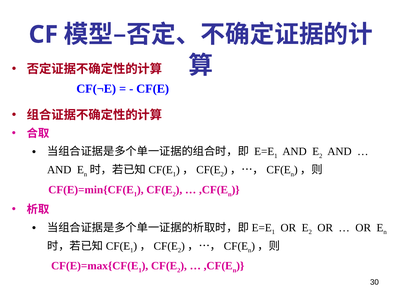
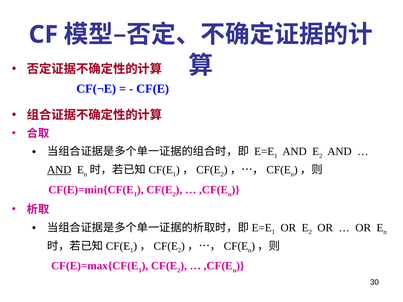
AND underline: none -> present (59, 170)
